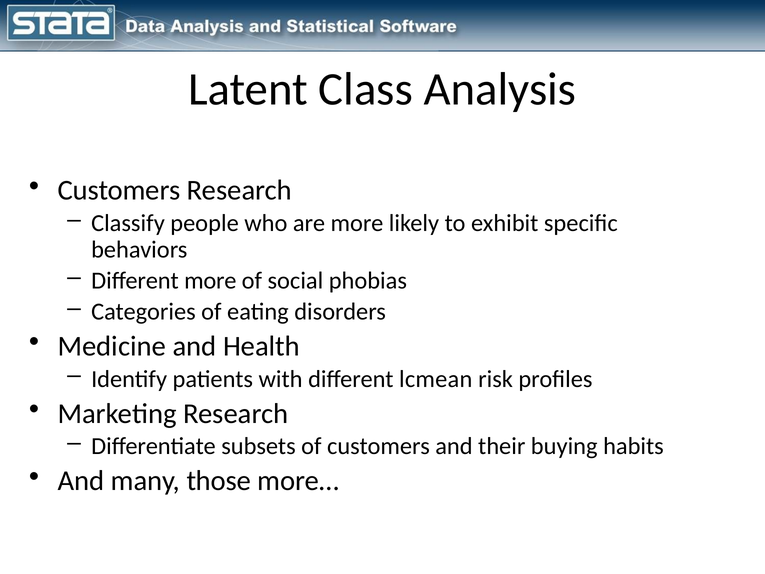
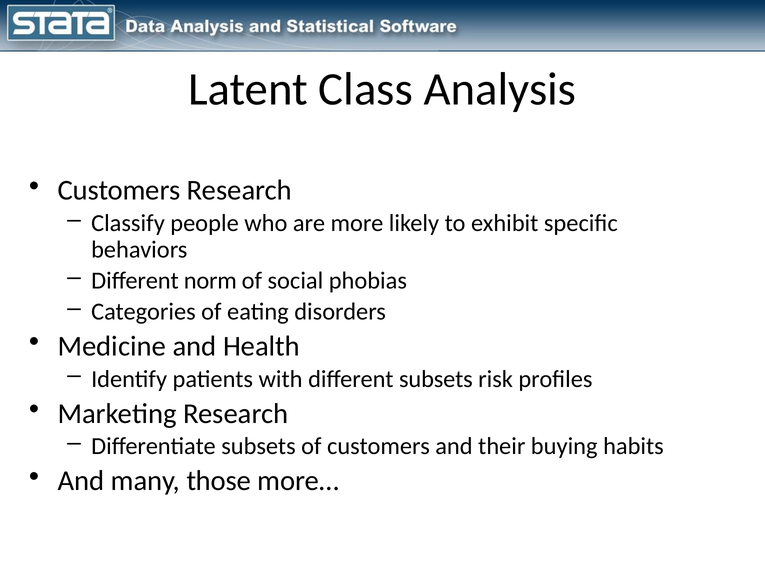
Different more: more -> norm (210, 281)
different lcmean: lcmean -> subsets (436, 379)
